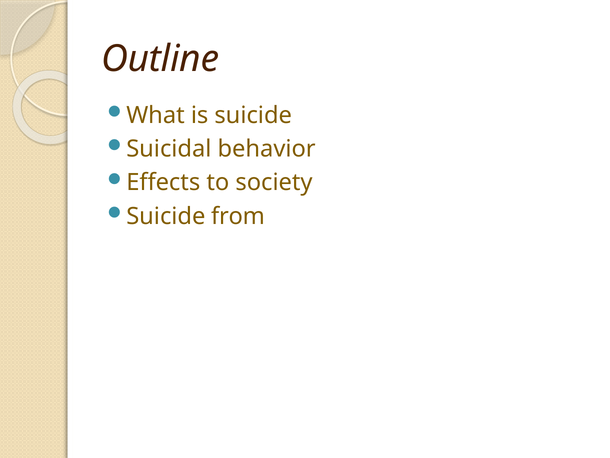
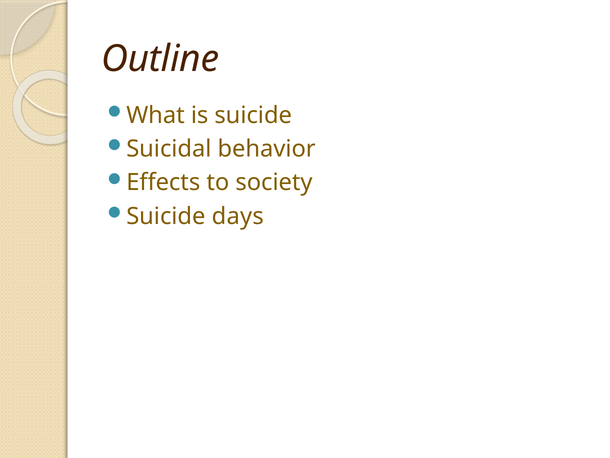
from: from -> days (238, 216)
